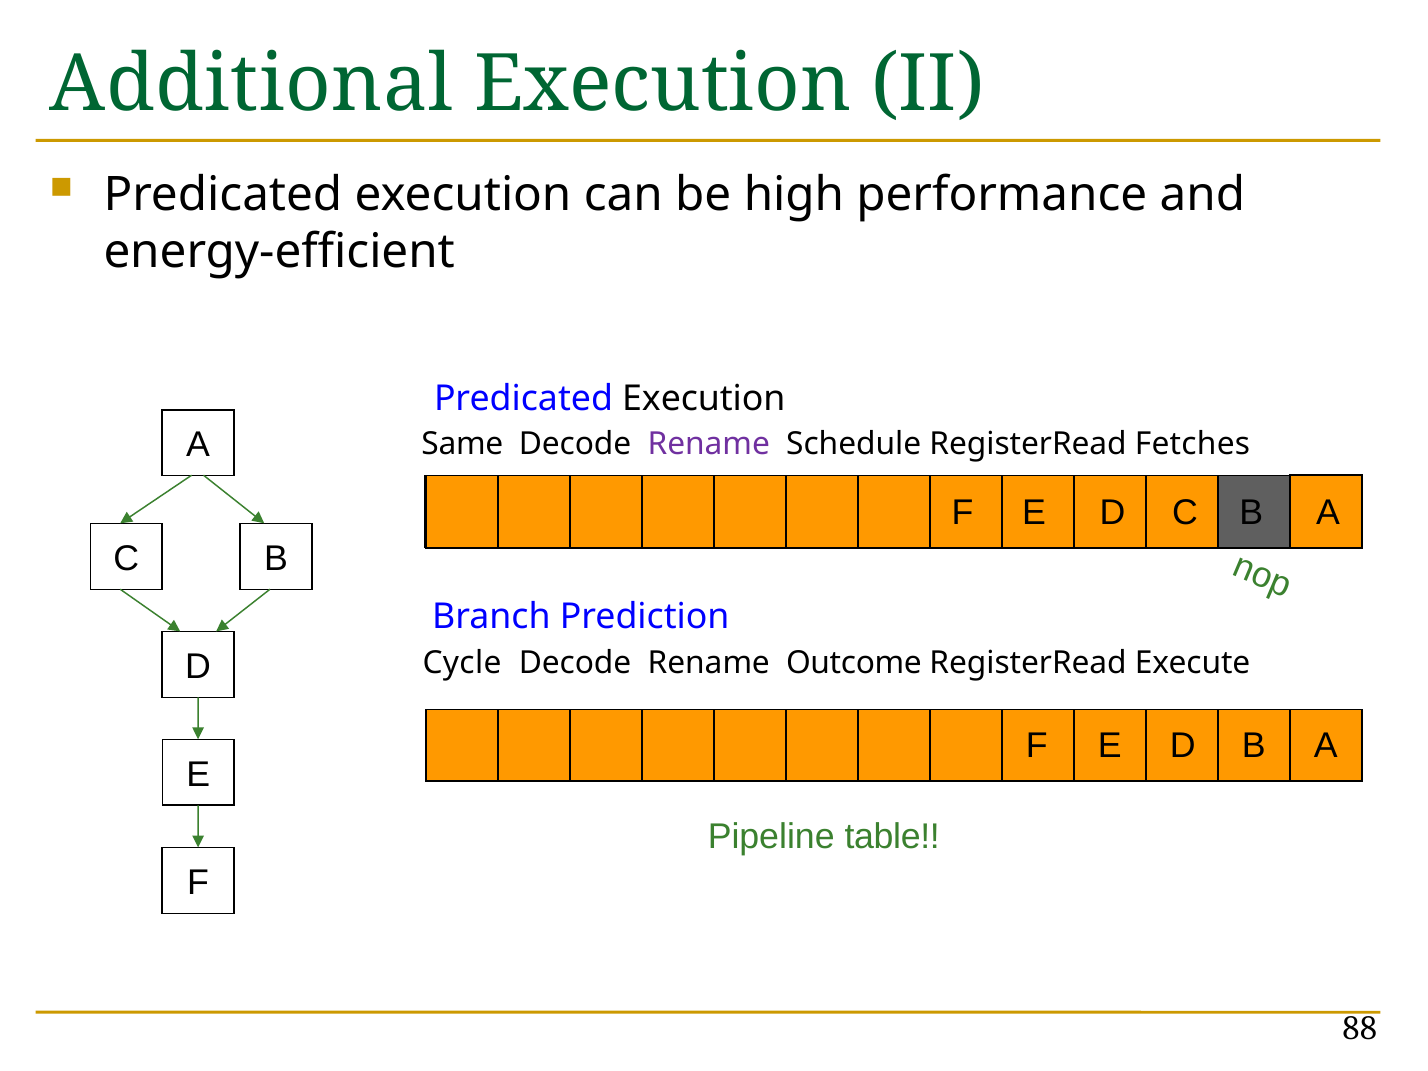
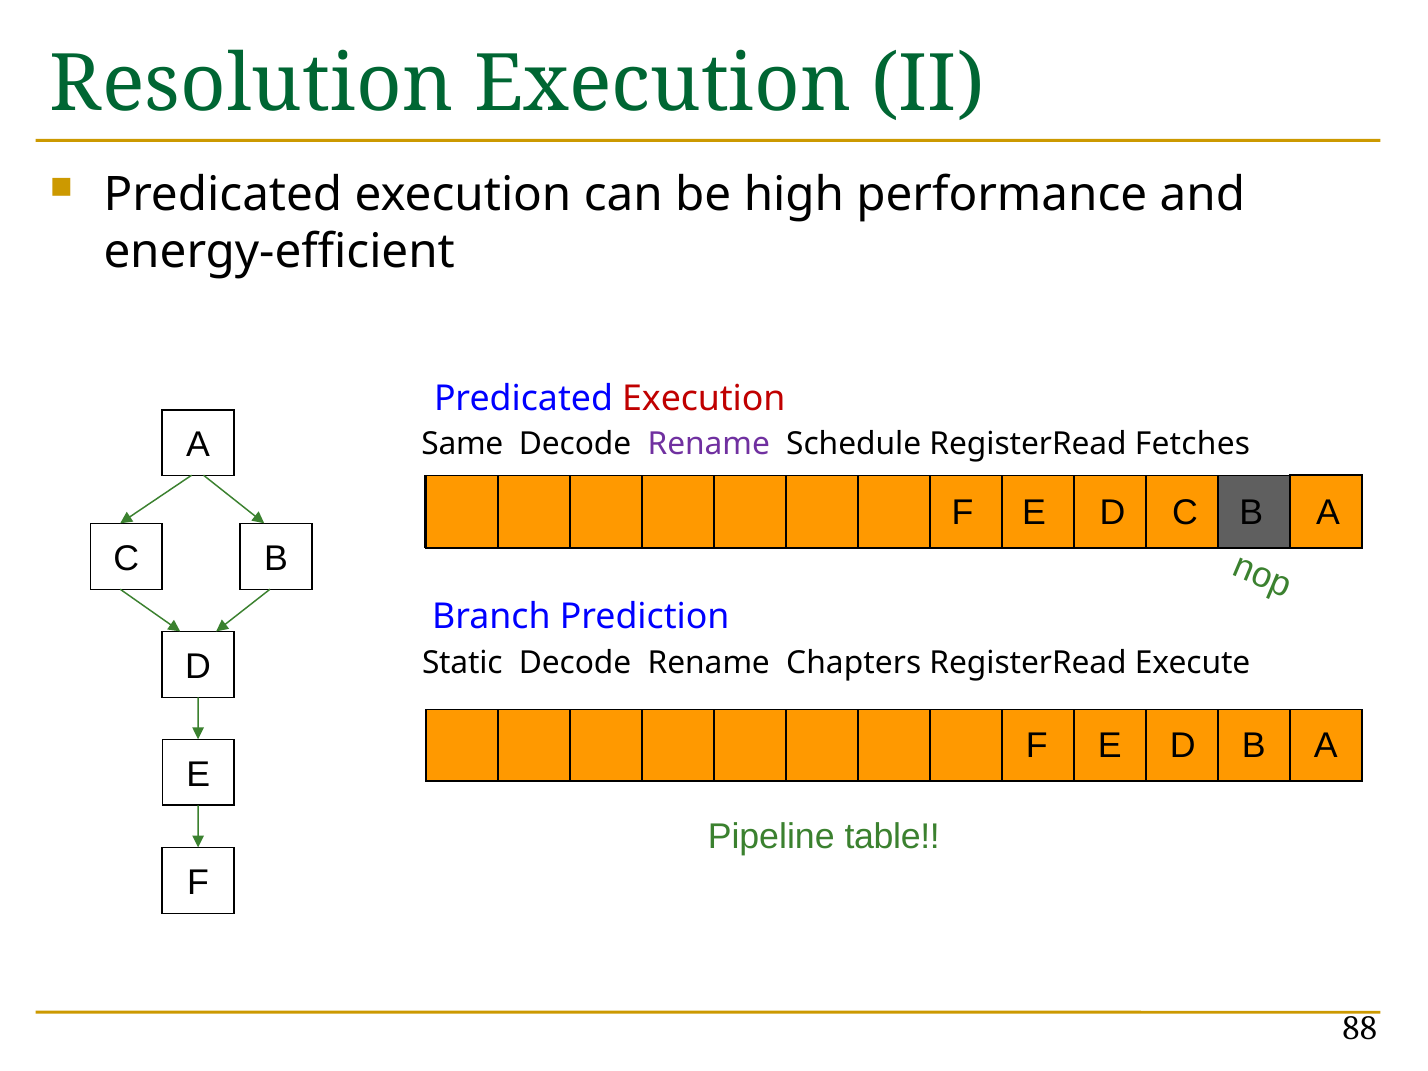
Additional: Additional -> Resolution (252, 84)
Execution colour: black -> red (704, 399)
Cycle: Cycle -> Static (462, 663)
Outcome: Outcome -> Chapters (854, 663)
